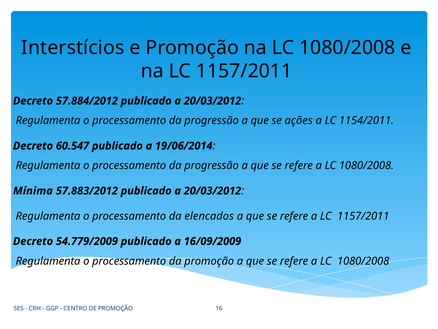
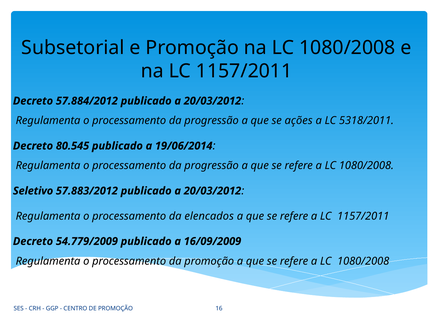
Interstícios: Interstícios -> Subsetorial (73, 48)
1154/2011: 1154/2011 -> 5318/2011 (366, 120)
60.547: 60.547 -> 80.545 (73, 146)
Mínima: Mínima -> Seletivo (33, 191)
